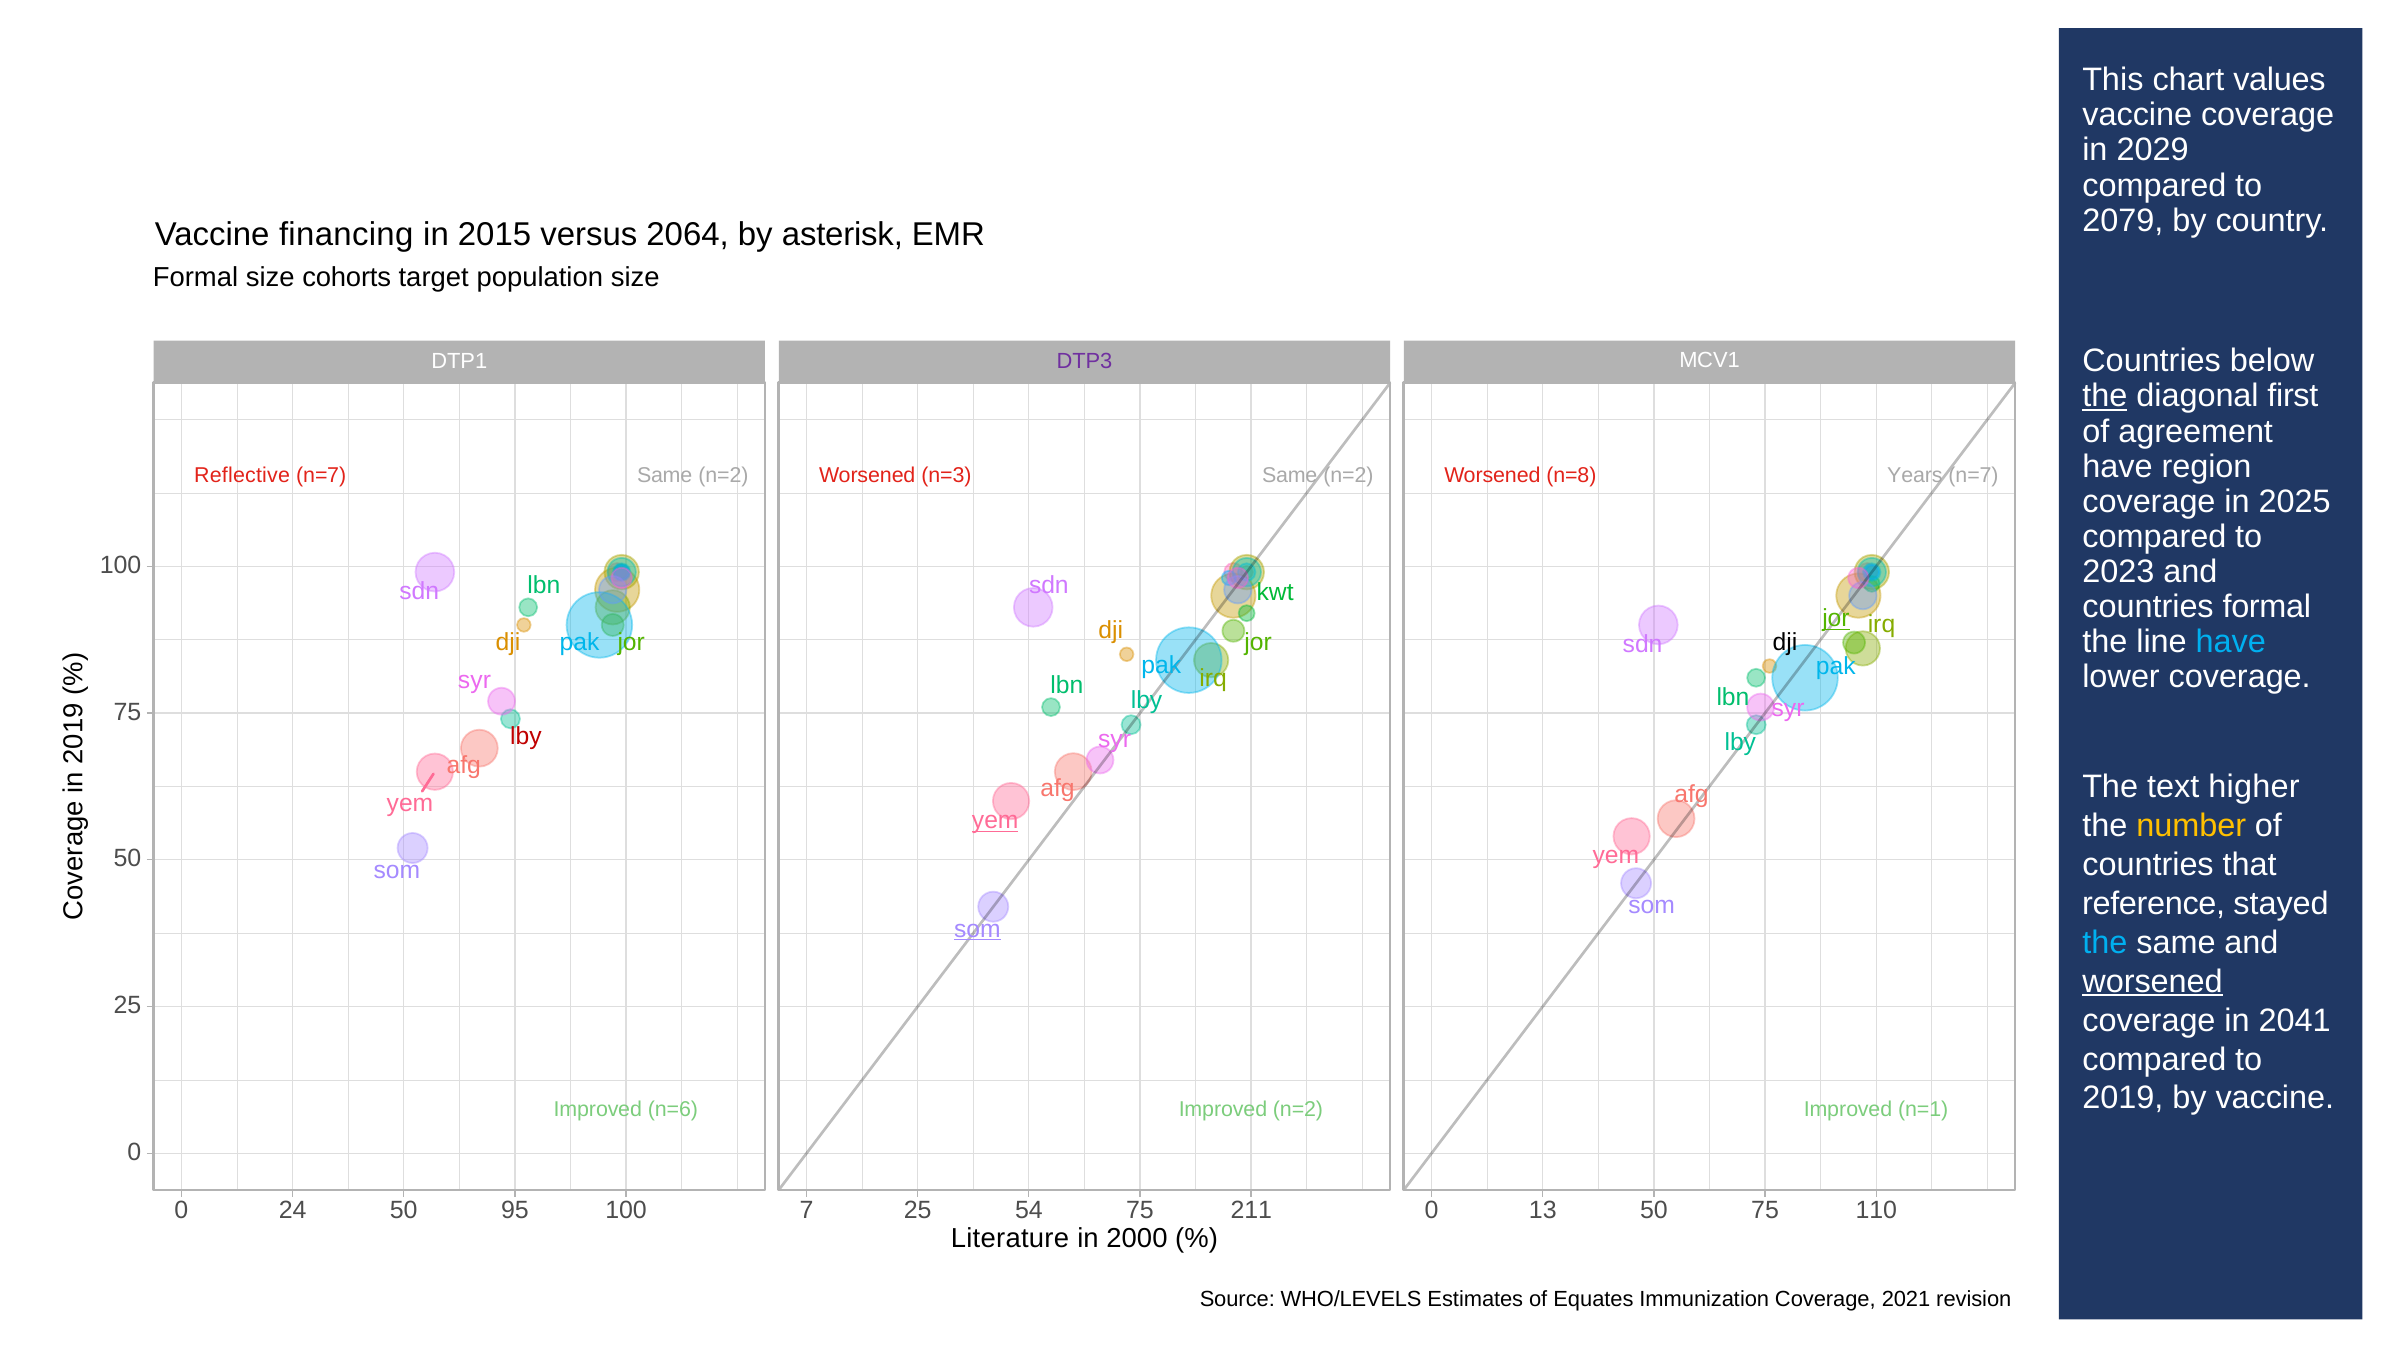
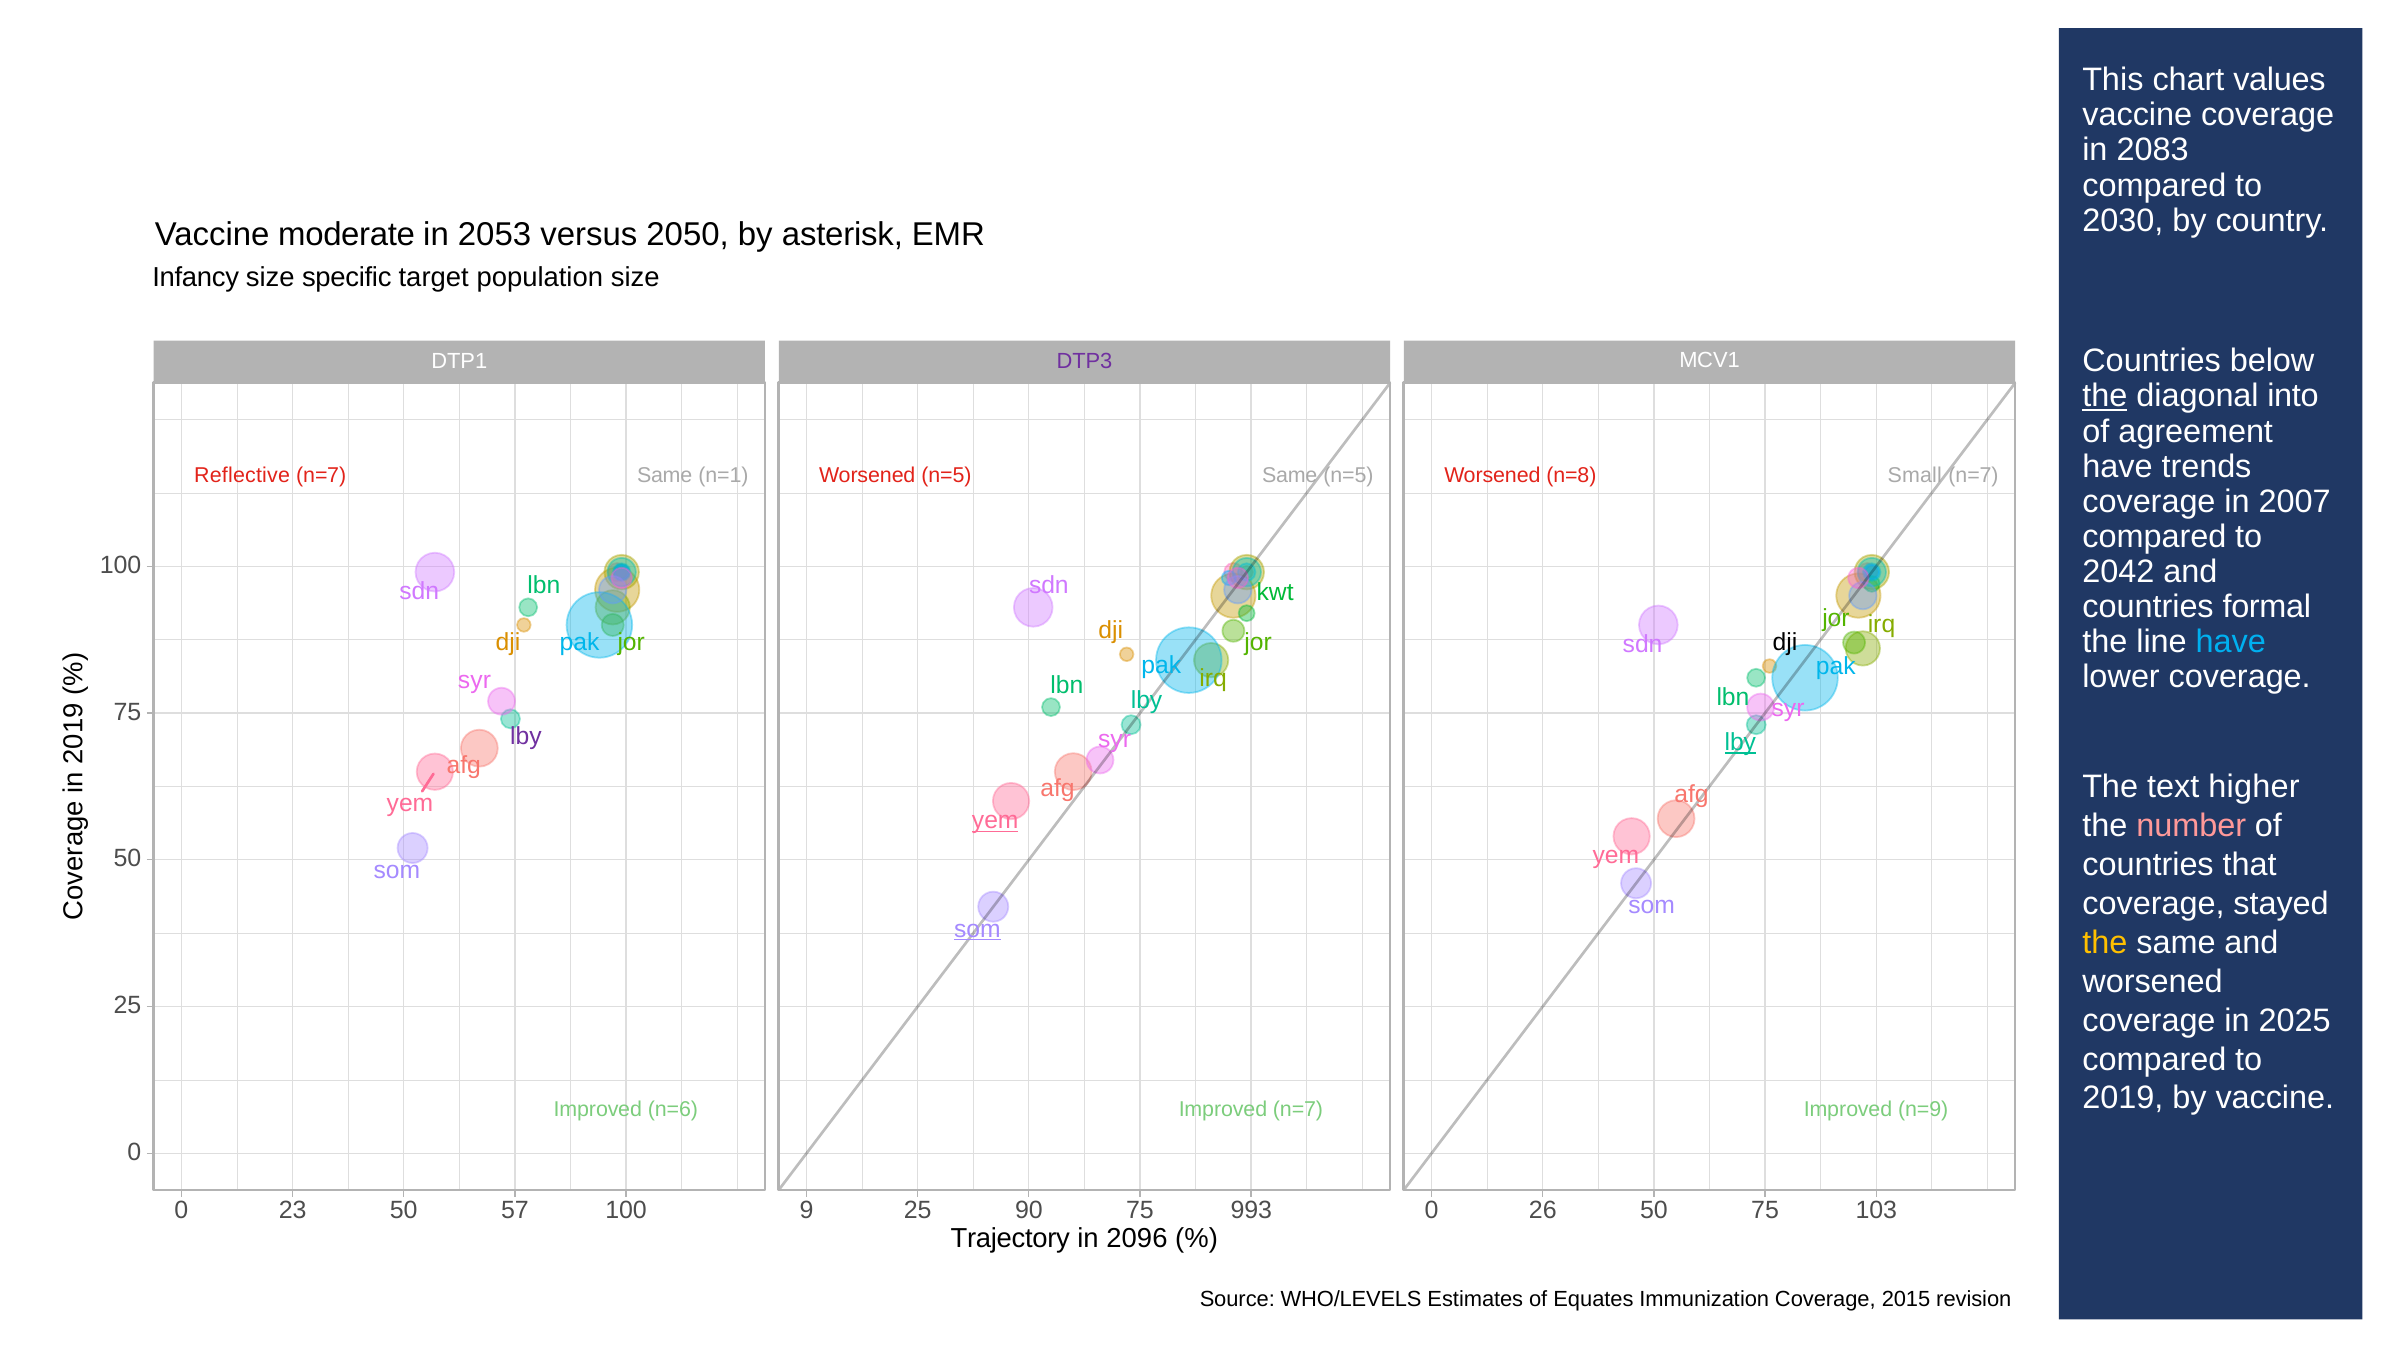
2029: 2029 -> 2083 (2153, 150)
2079: 2079 -> 2030 (2123, 220)
financing: financing -> moderate (347, 235)
2015: 2015 -> 2053 (495, 235)
2064: 2064 -> 2050 (688, 235)
Formal: Formal -> Infancy (196, 278)
cohorts: cohorts -> specific (347, 278)
first: first -> into (2293, 396)
region: region -> trends (2207, 466)
n=7 Same n=2: n=2 -> n=1 (723, 475)
Worsened n=3: n=3 -> n=5 (946, 475)
n=2: n=2 -> n=5 (1348, 475)
Years: Years -> Small (1915, 475)
2025: 2025 -> 2007 (2295, 501)
2023: 2023 -> 2042 (2118, 571)
jor underline: present -> none (1836, 619)
lby colour: red -> purple (526, 736)
lby underline: none -> present (1740, 742)
number colour: yellow -> pink (2191, 825)
reference: reference -> coverage (2153, 903)
the colour: light blue -> yellow (2105, 942)
worsened underline: present -> none (2153, 981)
2041: 2041 -> 2025 (2295, 1020)
Improved n=2: n=2 -> n=7 (1298, 1109)
n=1: n=1 -> n=9 (1923, 1109)
24: 24 -> 23 (293, 1210)
95: 95 -> 57 (515, 1210)
100 7: 7 -> 9 (806, 1210)
54: 54 -> 90 (1029, 1210)
211: 211 -> 993 (1251, 1210)
13: 13 -> 26 (1543, 1210)
110: 110 -> 103 (1876, 1210)
Literature: Literature -> Trajectory (1010, 1238)
2000: 2000 -> 2096 (1137, 1238)
2021: 2021 -> 2015 (1906, 1299)
